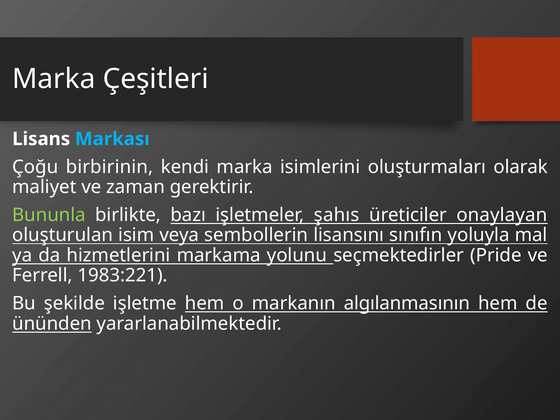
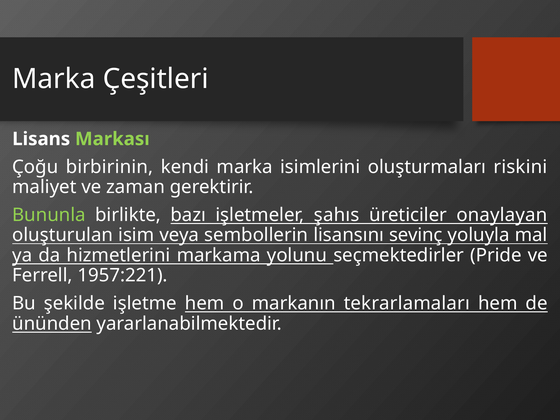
Markası colour: light blue -> light green (112, 139)
olarak: olarak -> riskini (520, 167)
sınıfın: sınıfın -> sevinç (416, 235)
1983:221: 1983:221 -> 1957:221 (123, 275)
algılanmasının: algılanmasının -> tekrarlamaları (407, 303)
